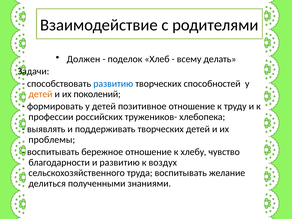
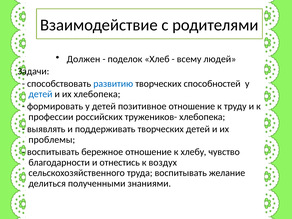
делать: делать -> людей (220, 59)
детей colour: orange -> blue (40, 94)
их поколений: поколений -> хлебопека (97, 94)
и развитию: развитию -> отнестись (120, 162)
